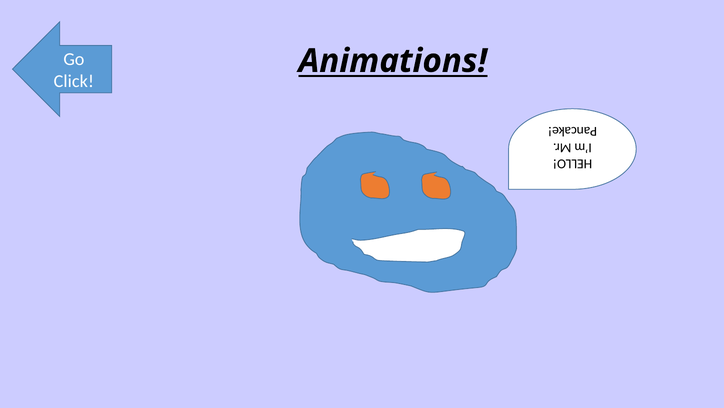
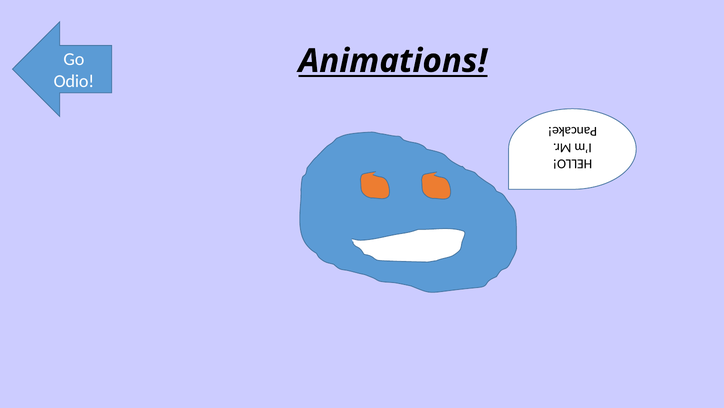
Click: Click -> Odio (74, 81)
